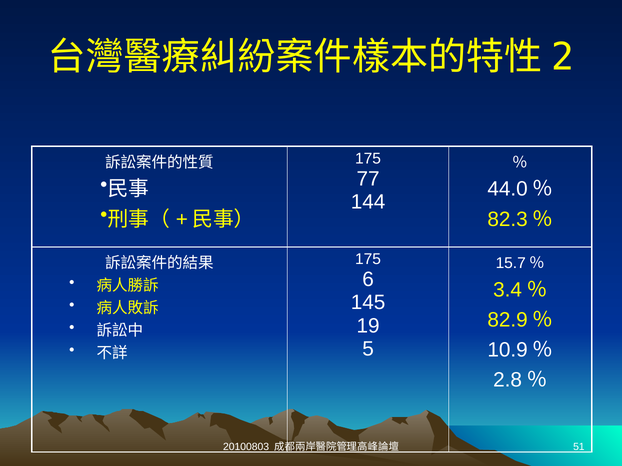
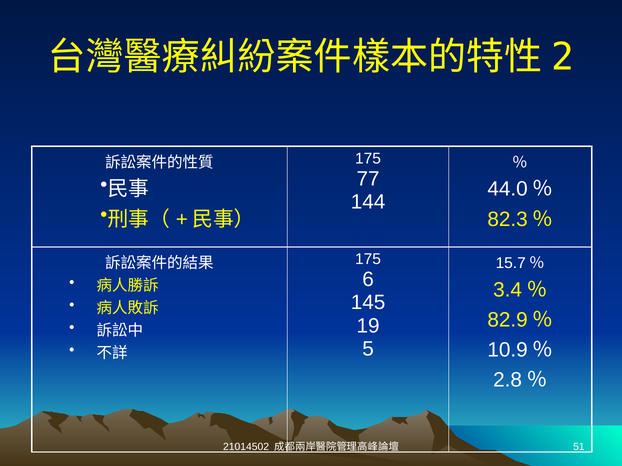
20100803: 20100803 -> 21014502 (246, 448)
